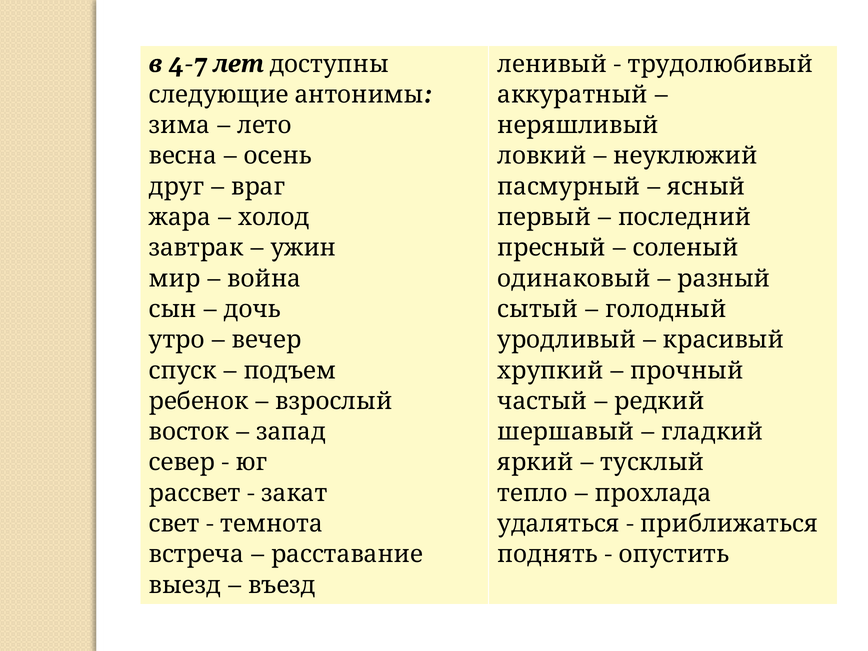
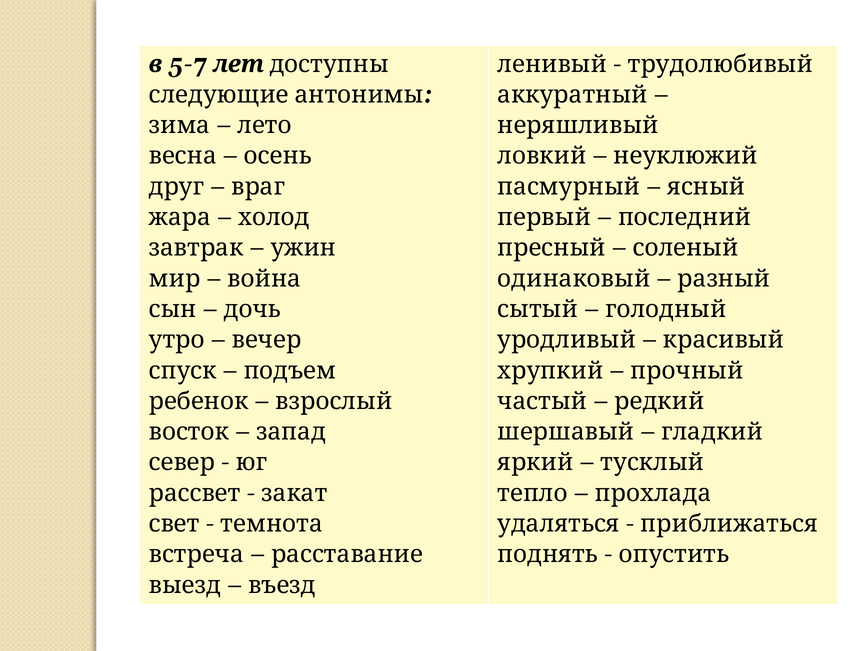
4-7: 4-7 -> 5-7 (188, 64)
